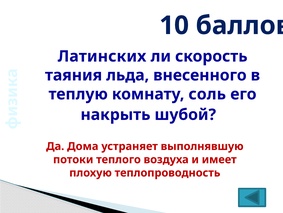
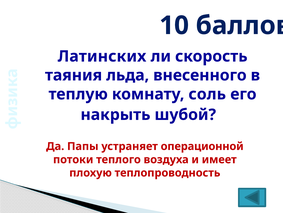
Дома: Дома -> Папы (83, 146)
выполнявшую: выполнявшую -> операционной (202, 146)
